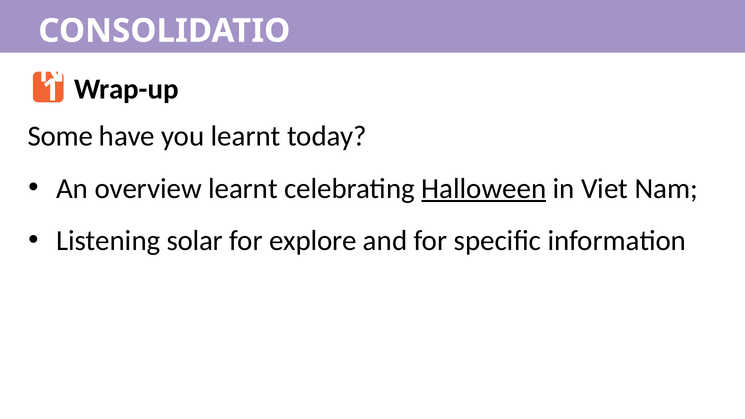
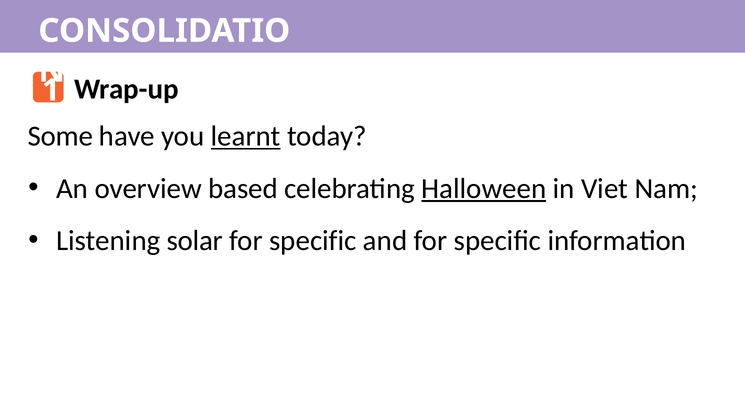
learnt underline: none -> present (246, 136)
overview learnt: learnt -> based (243, 189)
explore: explore -> specific (313, 241)
